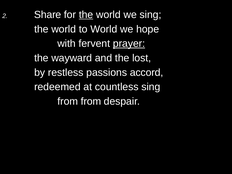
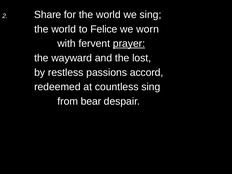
the underline: present -> none (86, 15)
to World: World -> Felice (104, 29)
hope: hope -> worn (148, 29)
from from: from -> bear (91, 101)
